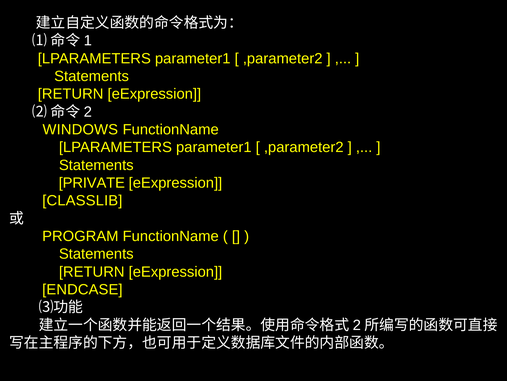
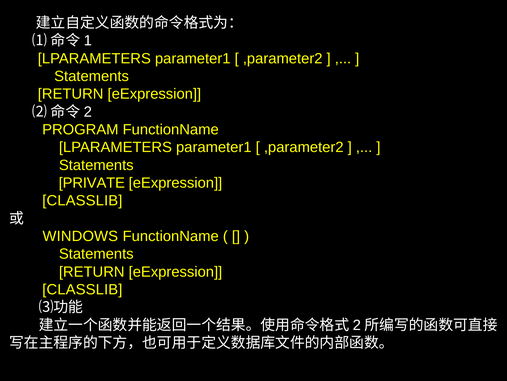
WINDOWS: WINDOWS -> PROGRAM (80, 129)
PROGRAM: PROGRAM -> WINDOWS (80, 236)
ENDCASE: ENDCASE -> CLASSLIB (82, 289)
